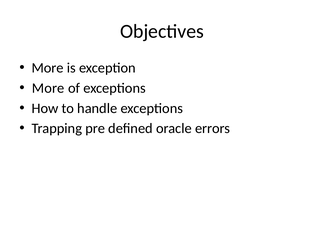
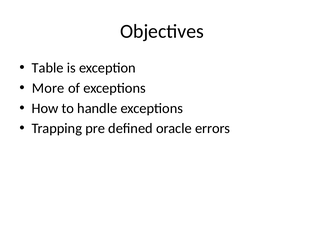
More: More -> Table (48, 68)
